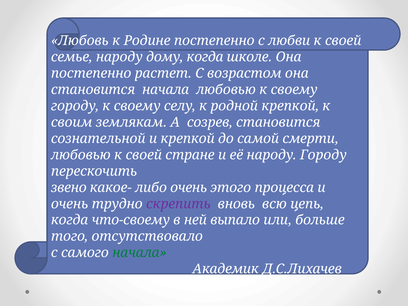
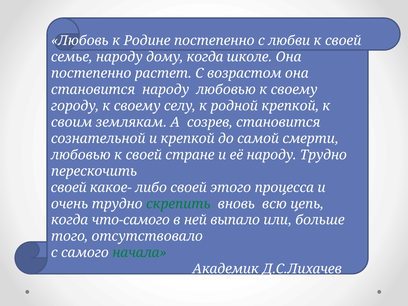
становится начала: начала -> народу (166, 90)
народу Городу: Городу -> Трудно (323, 155)
звено: звено -> своей (69, 188)
либо очень: очень -> своей (189, 188)
скрепить colour: purple -> green (178, 204)
что-своему: что-своему -> что-самого (131, 220)
